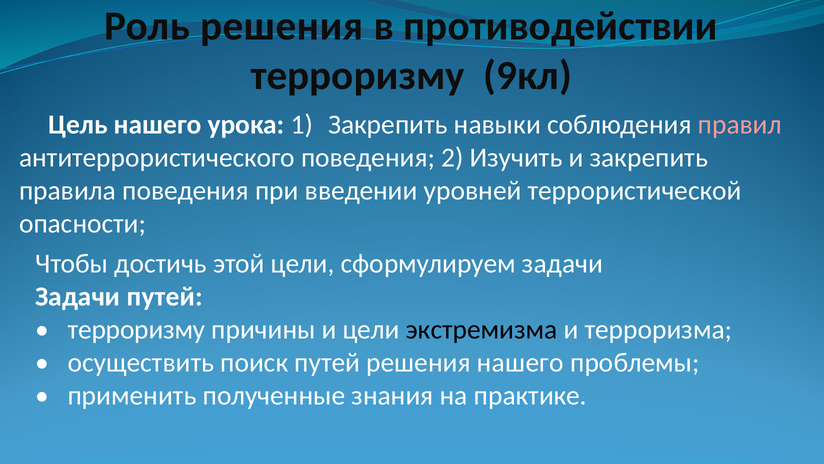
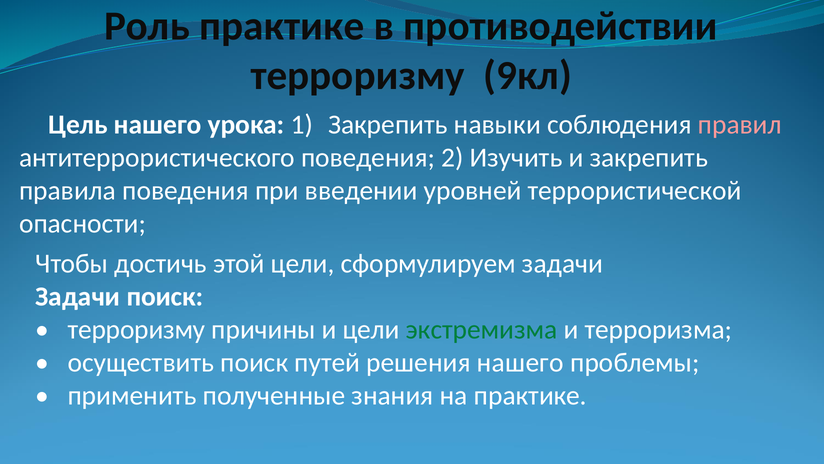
Роль решения: решения -> практике (282, 26)
Задачи путей: путей -> поиск (165, 296)
экстремизма colour: black -> green (482, 329)
